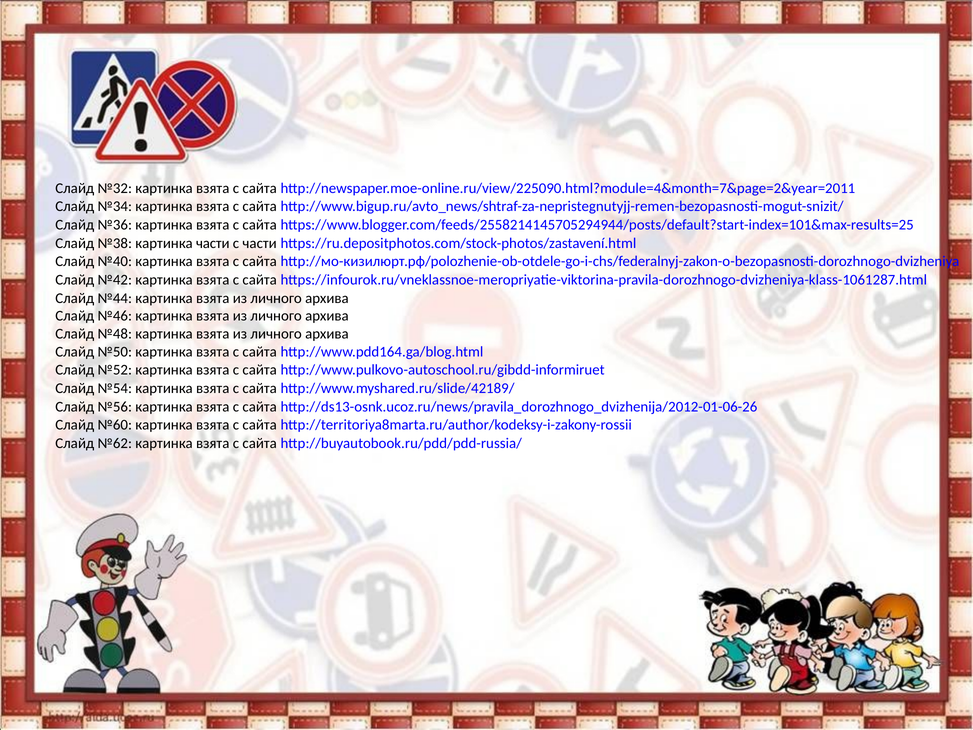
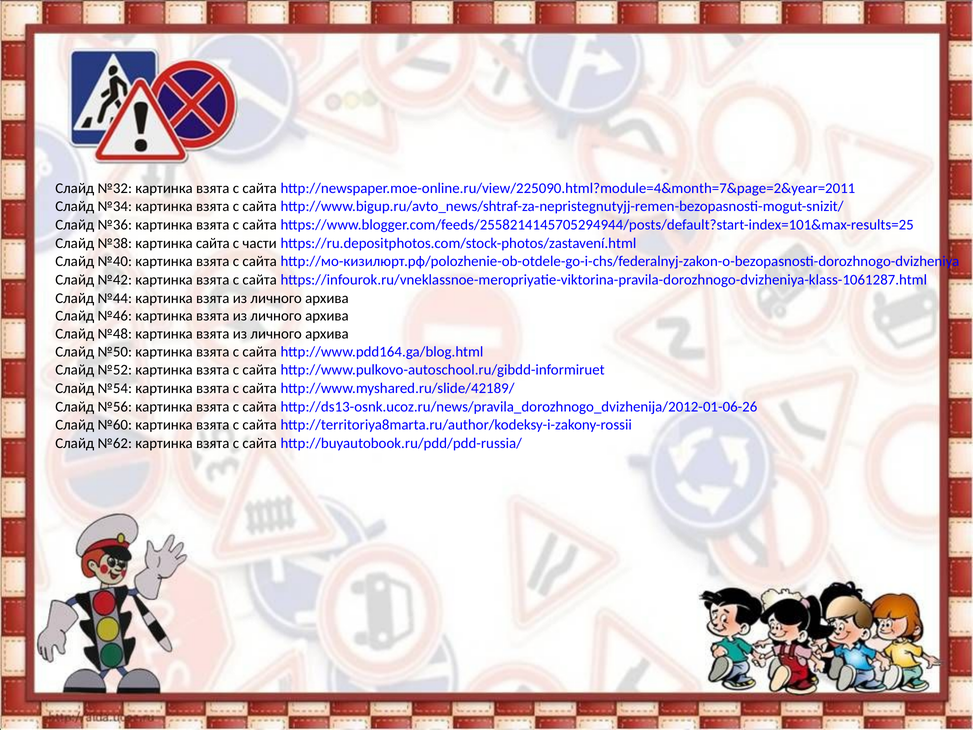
картинка части: части -> сайта (213, 243)
